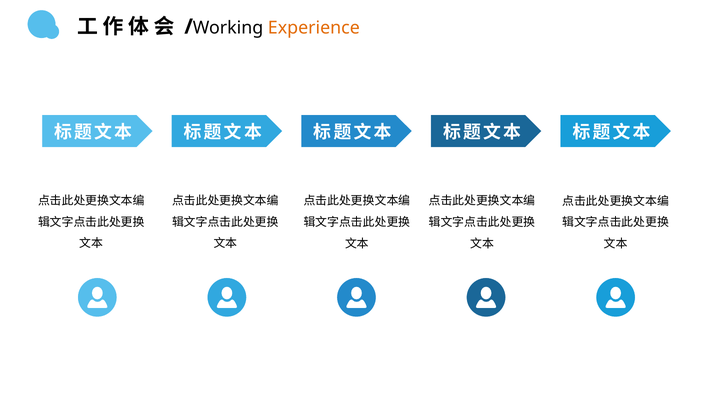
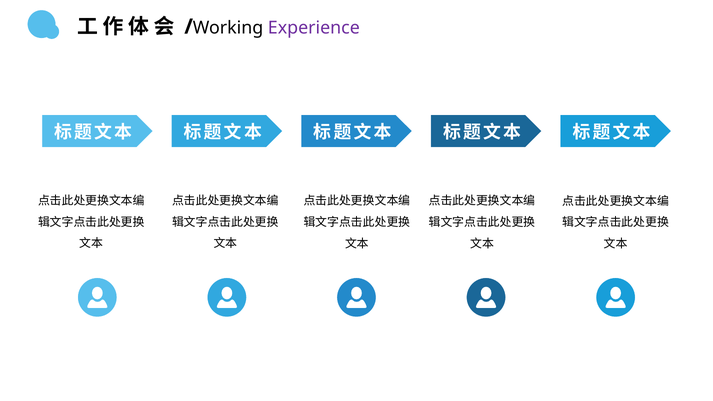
Experience colour: orange -> purple (314, 28)
